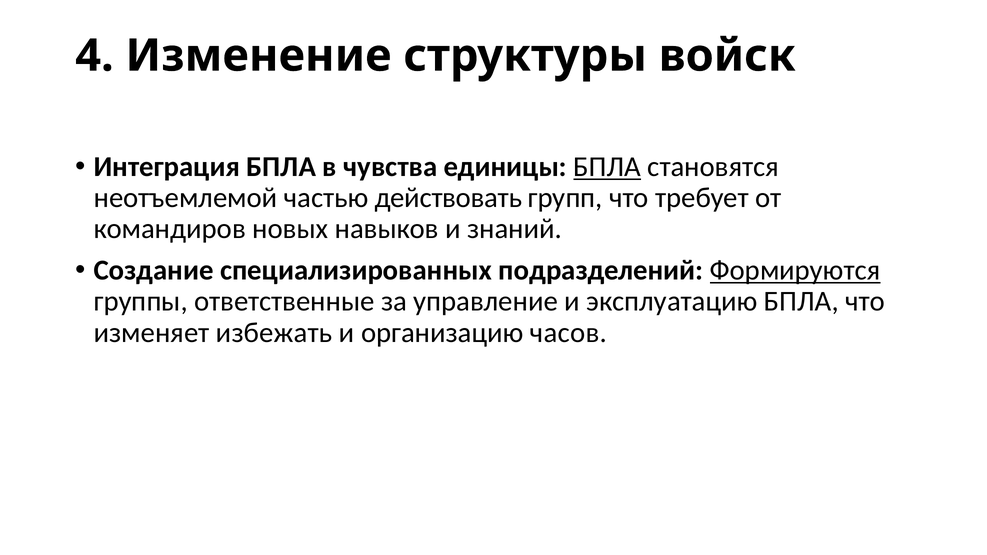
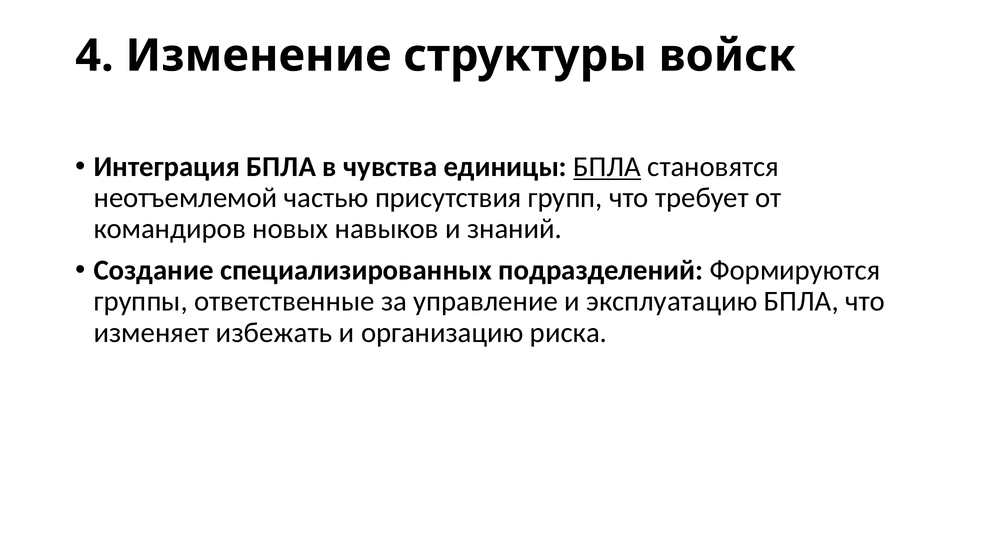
действовать: действовать -> присутствия (448, 198)
Формируются underline: present -> none (795, 270)
часов: часов -> риска (569, 333)
